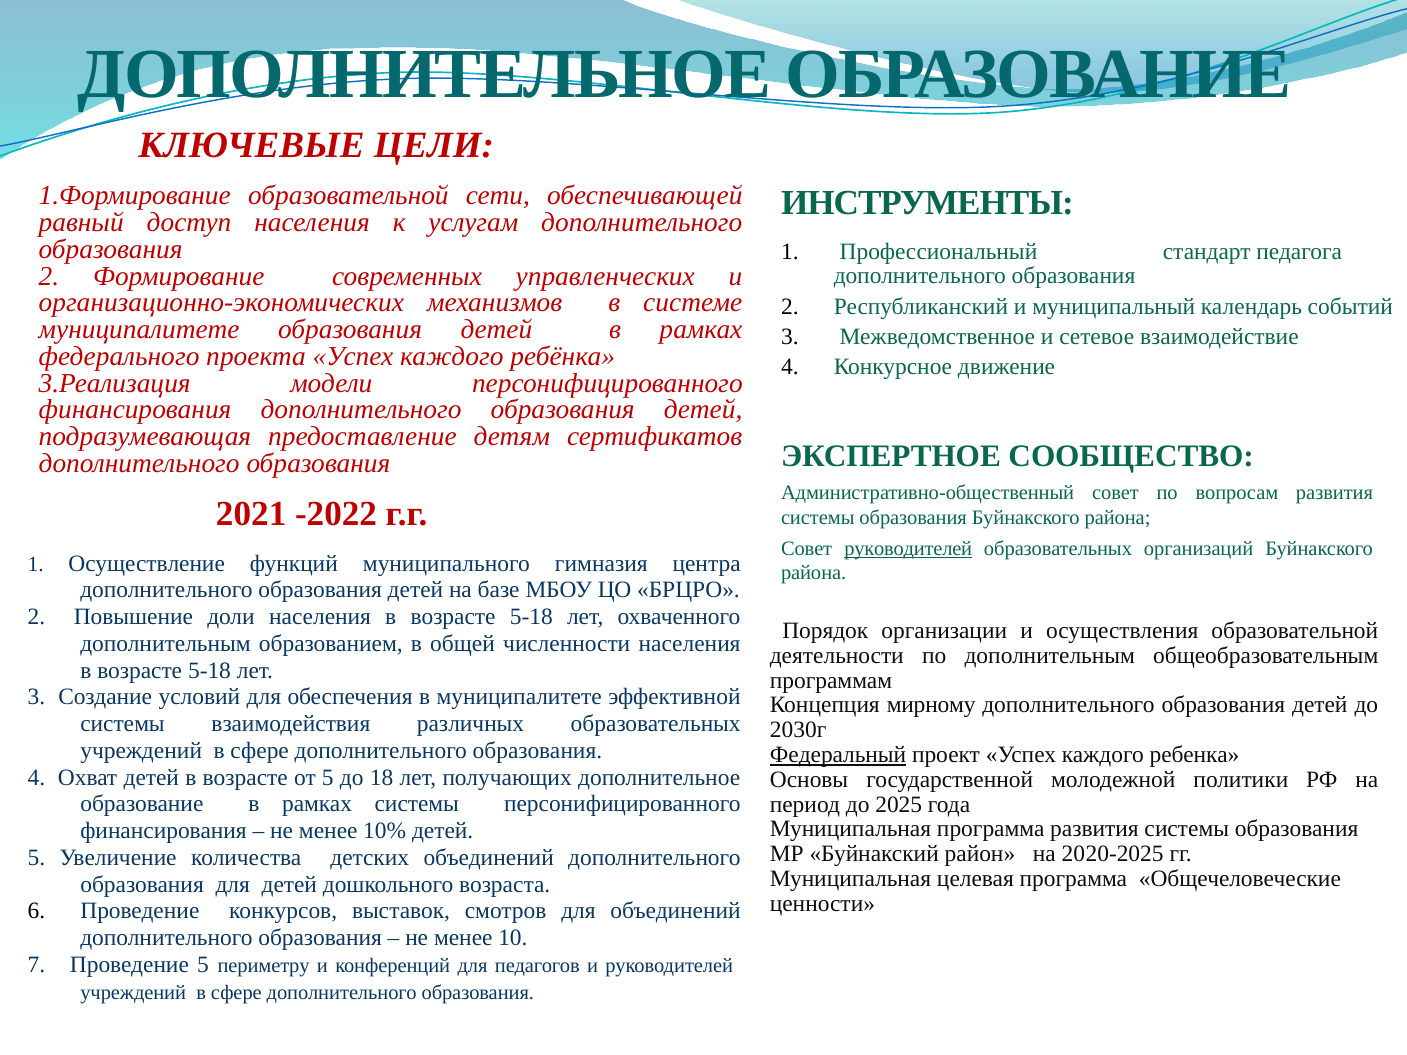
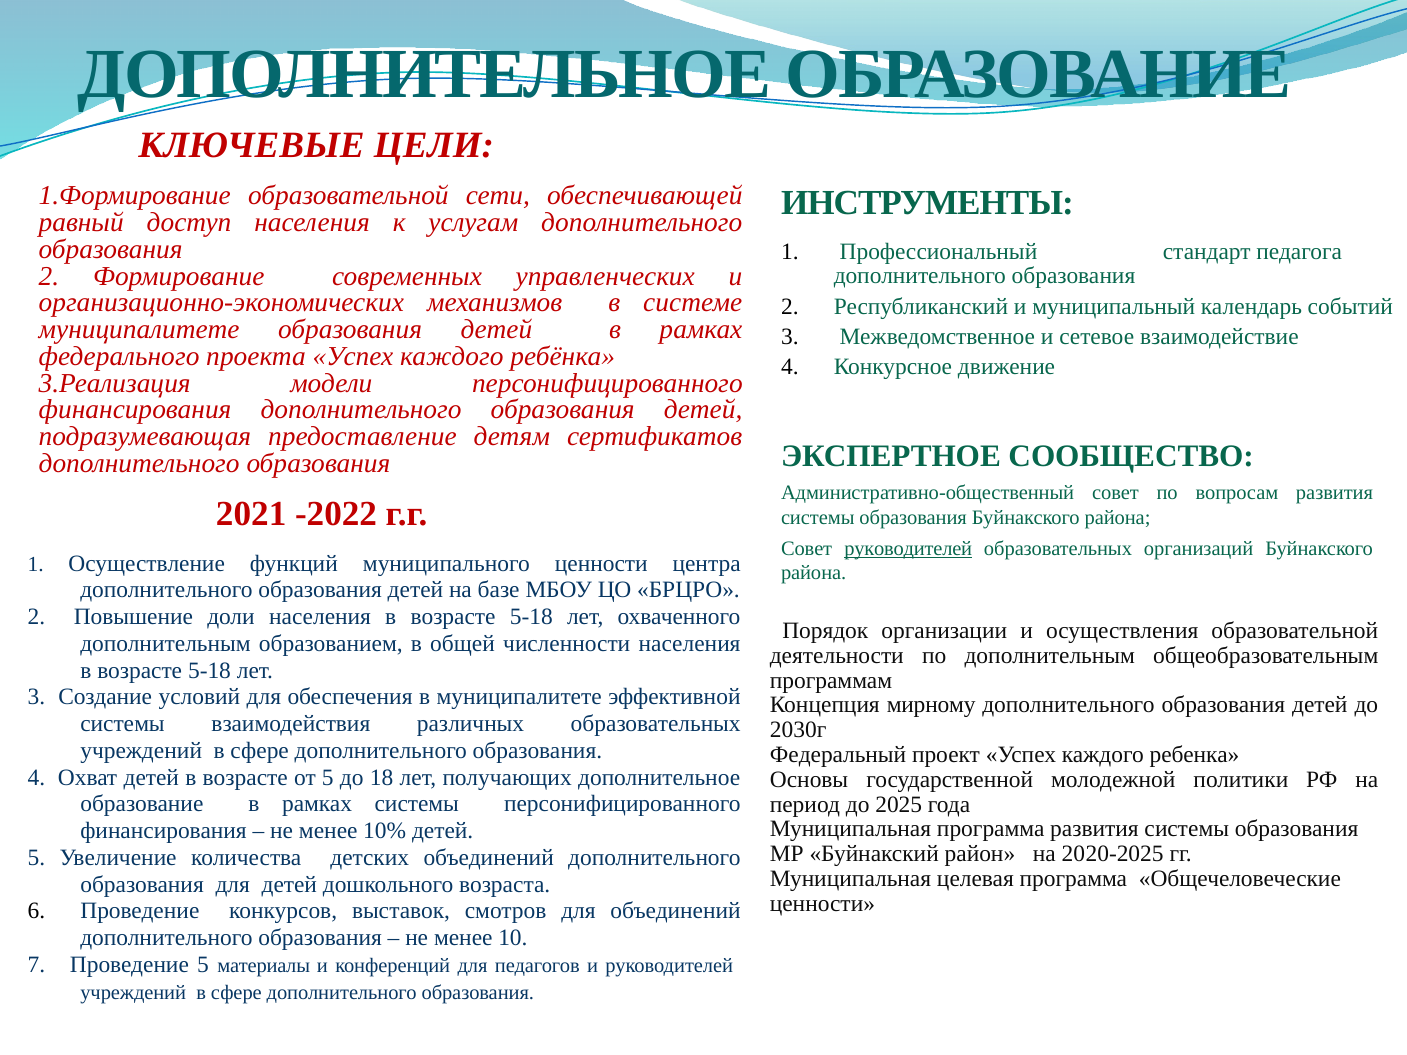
муниципального гимназия: гимназия -> ценности (601, 563)
Федеральный underline: present -> none (838, 755)
периметру: периметру -> материалы (264, 966)
